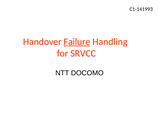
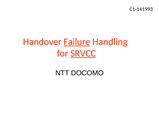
SRVCC underline: none -> present (83, 54)
